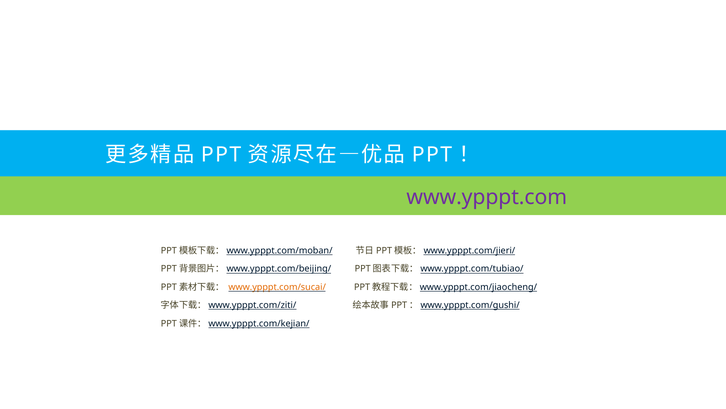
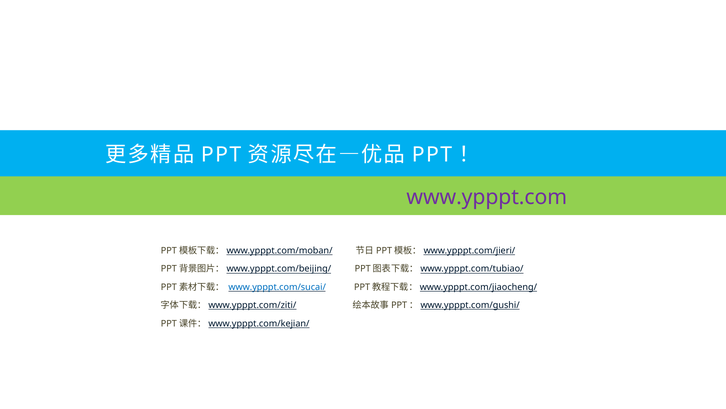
www.ypppt.com/sucai/ colour: orange -> blue (277, 287)
